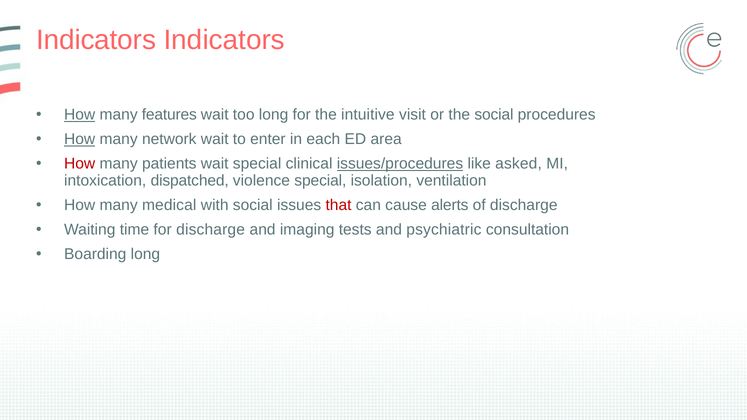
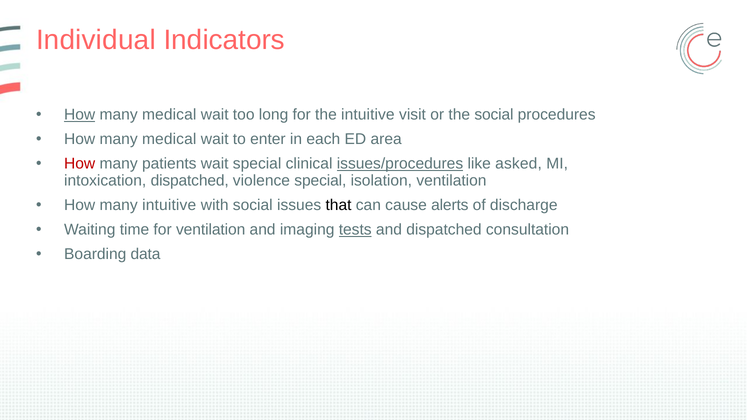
Indicators: Indicators -> Individual (96, 40)
features: features -> medical (169, 115)
How underline: present -> none (80, 139)
network: network -> medical (169, 139)
many medical: medical -> intuitive (169, 205)
that colour: red -> black (339, 205)
for discharge: discharge -> ventilation (211, 230)
tests underline: none -> present (355, 230)
and psychiatric: psychiatric -> dispatched (444, 230)
Boarding long: long -> data (146, 254)
